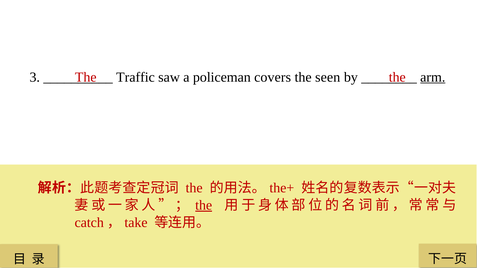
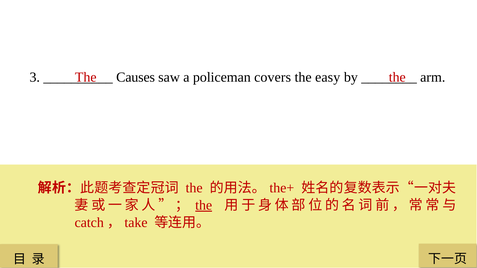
Traffic: Traffic -> Causes (136, 77)
seen: seen -> easy (328, 77)
arm underline: present -> none (433, 77)
